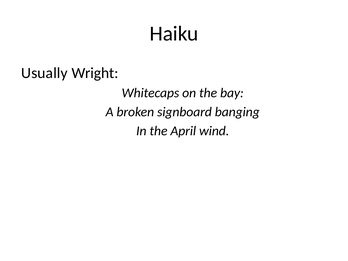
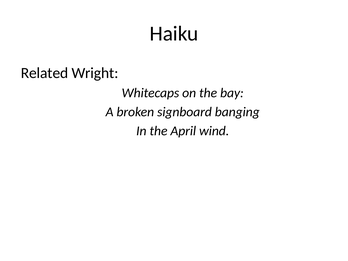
Usually: Usually -> Related (45, 73)
